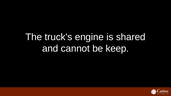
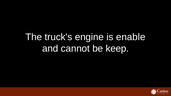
shared: shared -> enable (131, 37)
